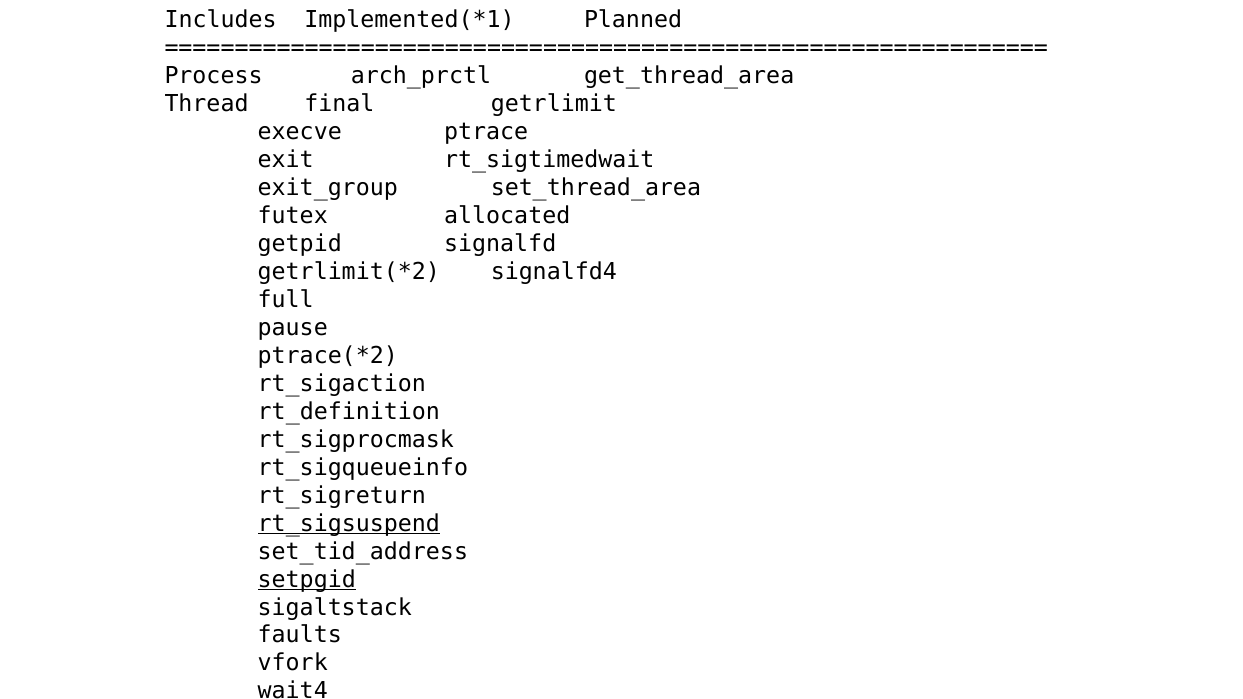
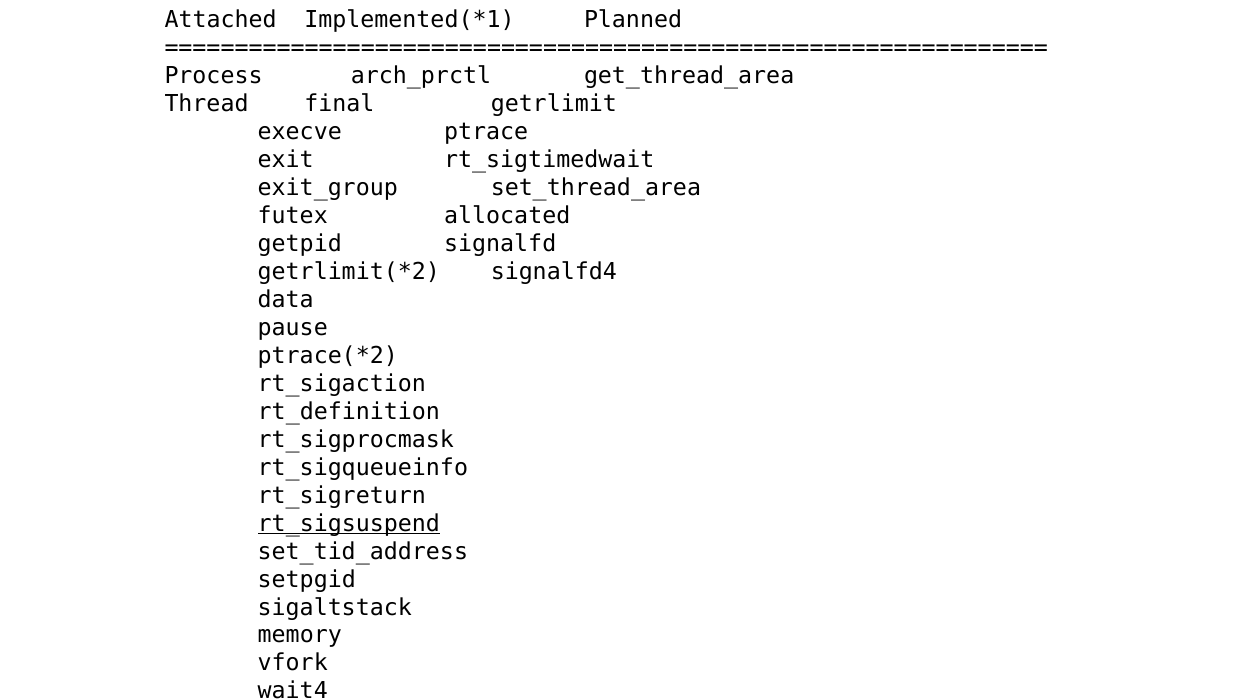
Includes: Includes -> Attached (221, 20)
full: full -> data (286, 300)
setpgid underline: present -> none (307, 580)
faults: faults -> memory (300, 635)
